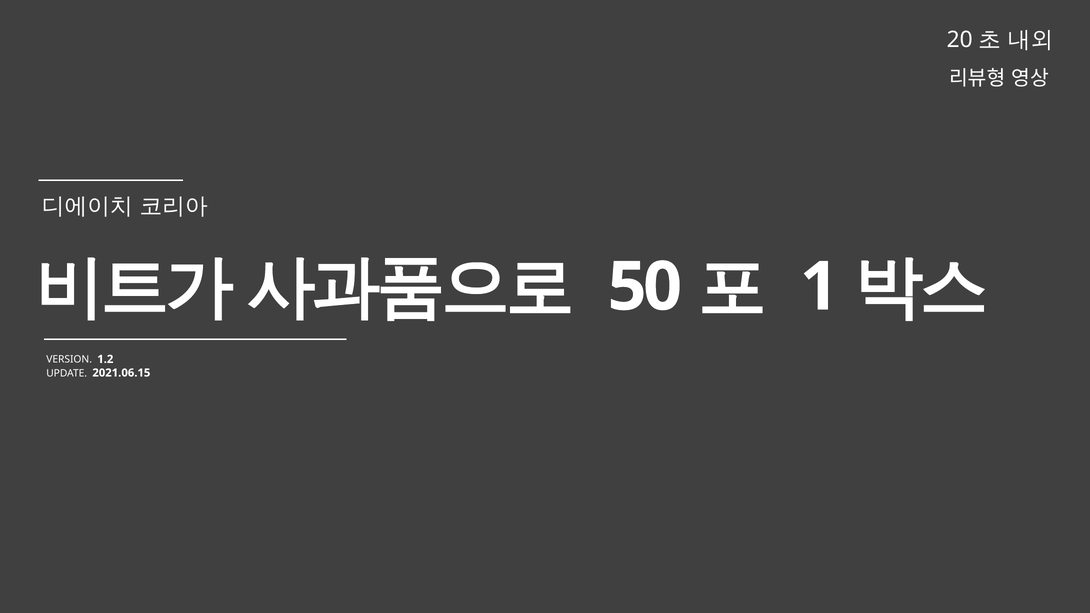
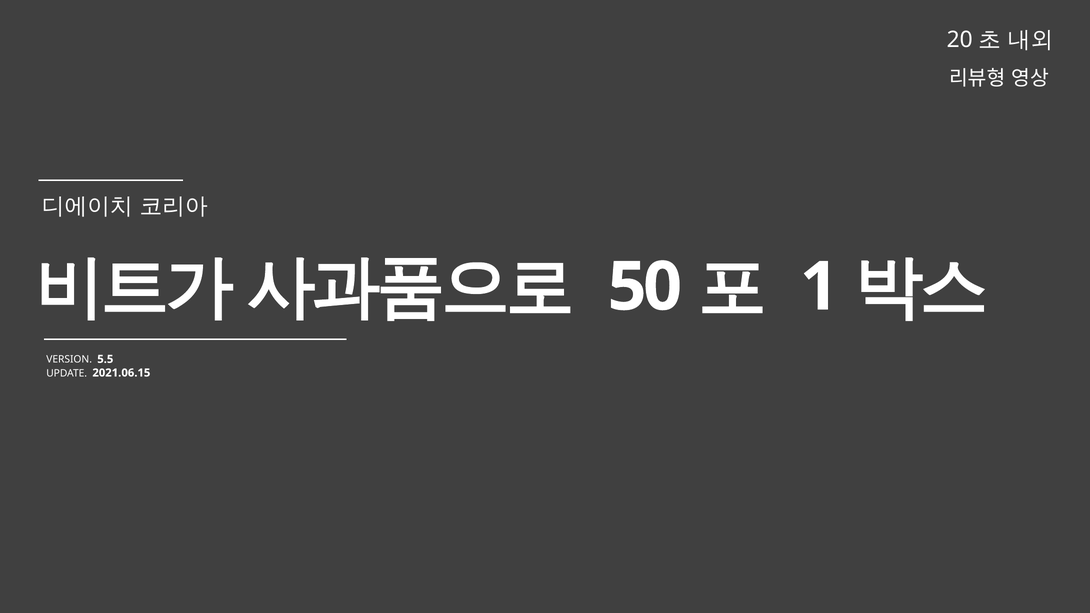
1.2: 1.2 -> 5.5 (105, 359)
